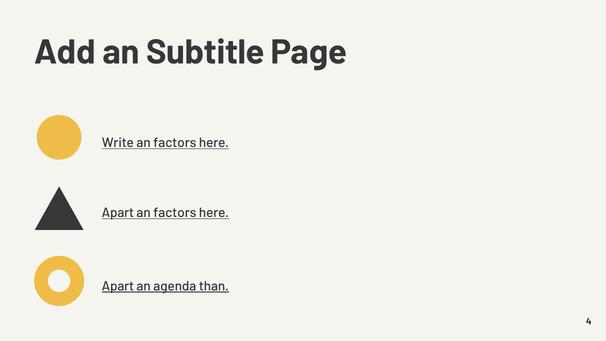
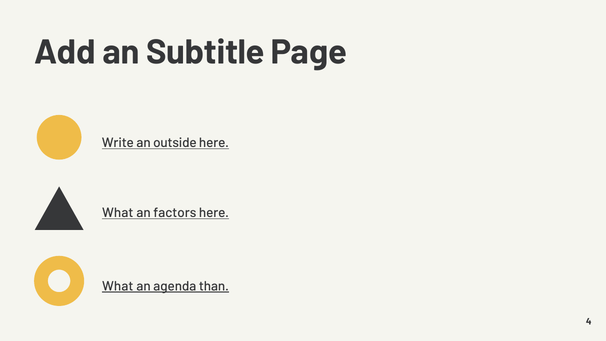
Write an factors: factors -> outside (175, 143)
Apart: Apart -> What (118, 213)
Apart: Apart -> What (118, 286)
